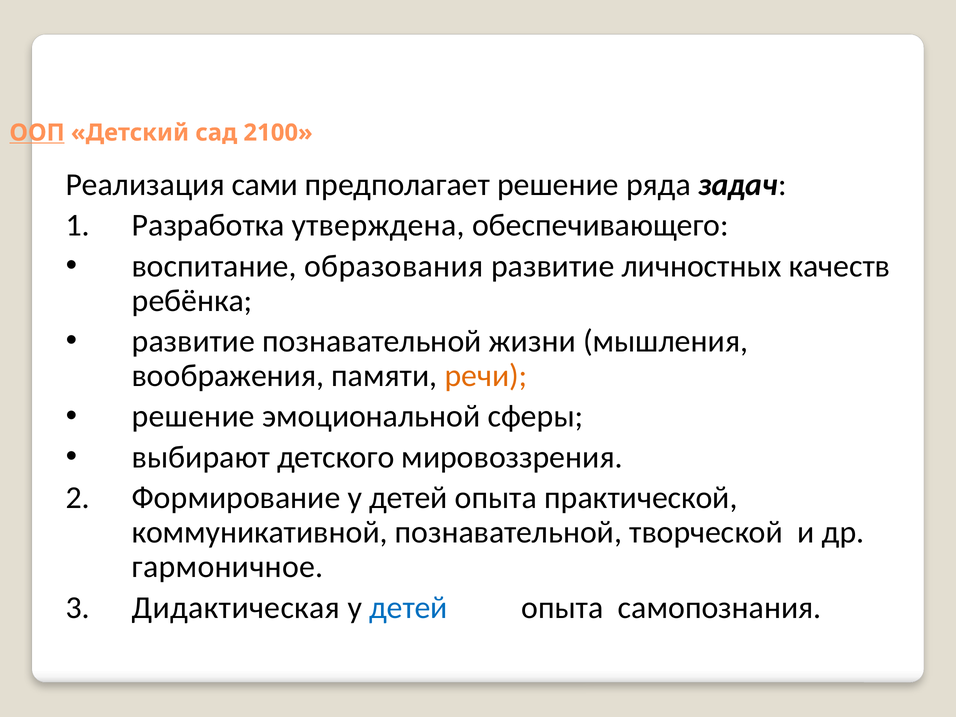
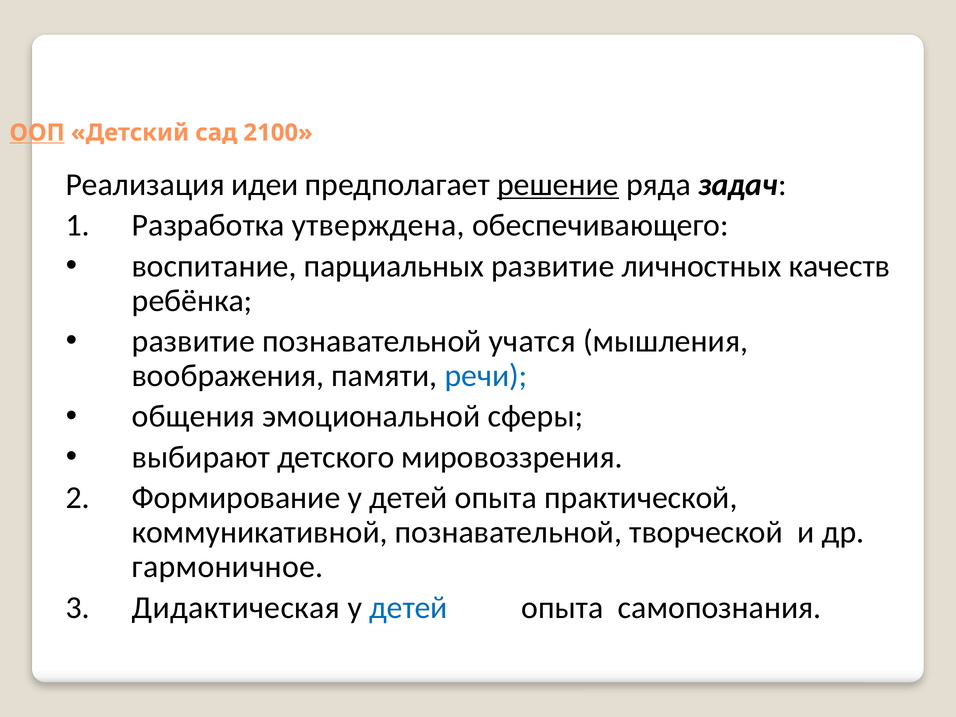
сами: сами -> идеи (265, 185)
решение underline: none -> present (558, 185)
образования: образования -> парциальных (394, 266)
жизни: жизни -> учатся (532, 341)
речи colour: orange -> blue (486, 376)
решение: решение -> общения (193, 416)
